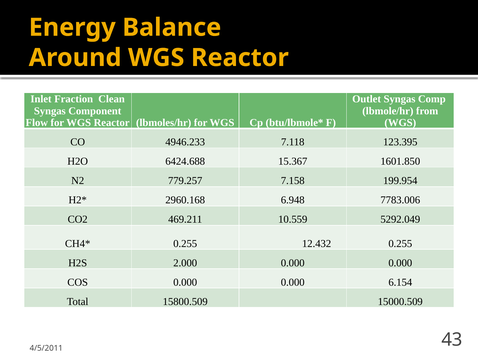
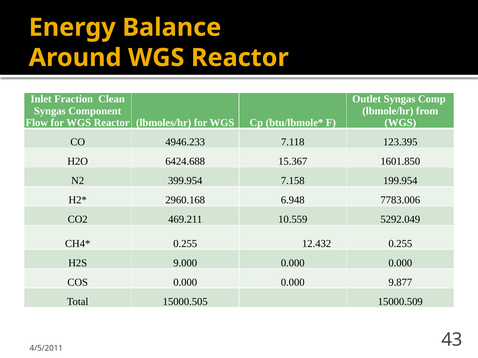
779.257: 779.257 -> 399.954 (185, 181)
2.000: 2.000 -> 9.000 (185, 263)
6.154: 6.154 -> 9.877 (400, 283)
15800.509: 15800.509 -> 15000.505 (185, 302)
